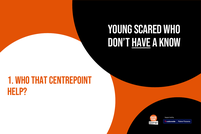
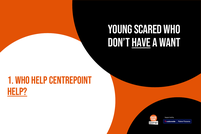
know: know -> want (170, 43)
Who That: That -> Help (39, 80)
help underline: none -> present (17, 92)
